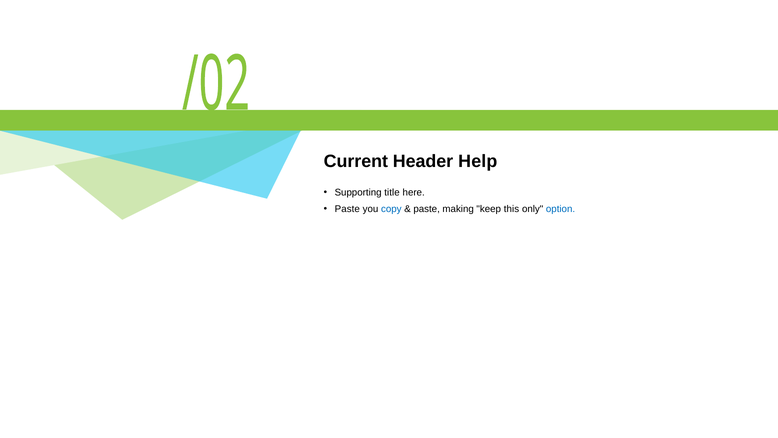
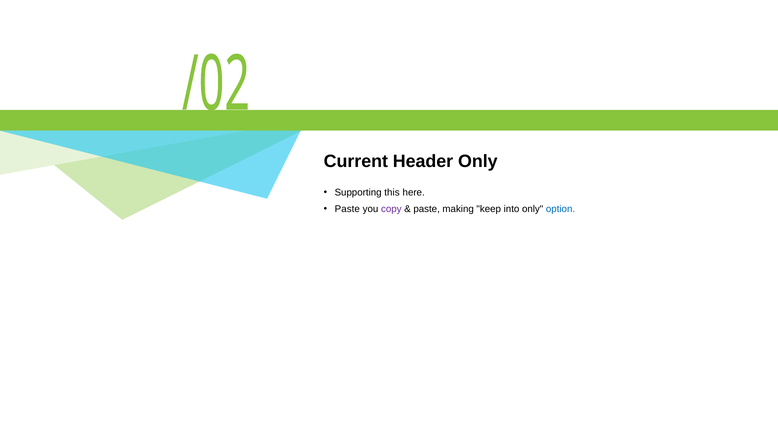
Header Help: Help -> Only (478, 161)
title: title -> this (392, 192)
copy colour: blue -> purple (391, 209)
this: this -> into (512, 209)
